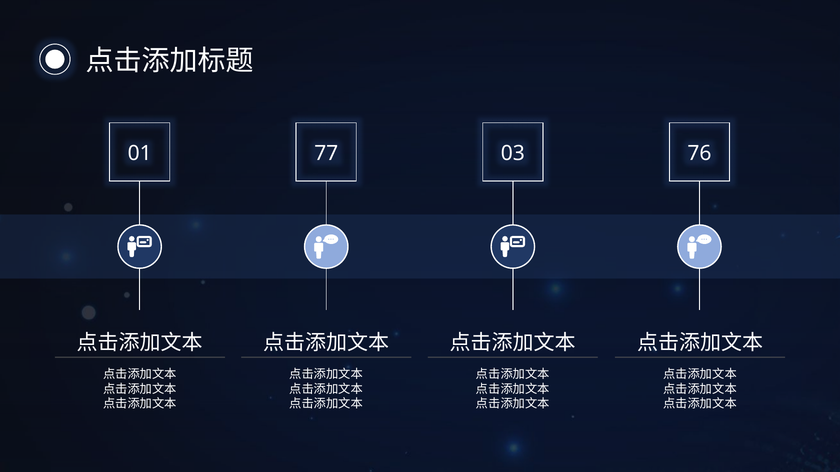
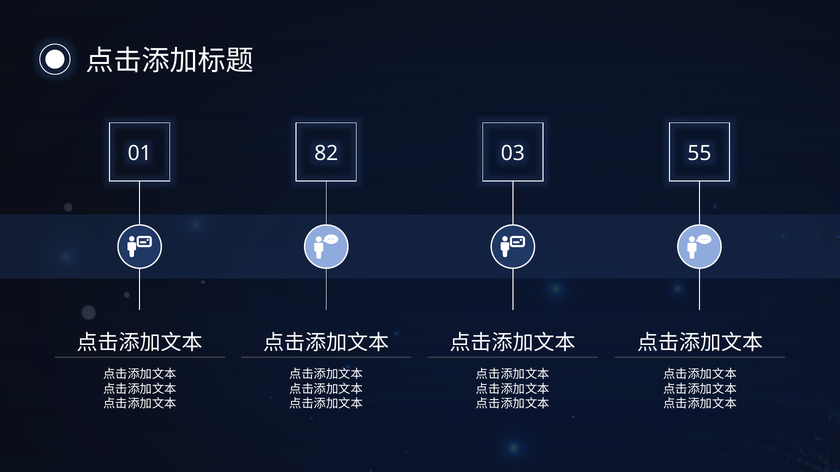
77: 77 -> 82 (326, 153)
76: 76 -> 55 (699, 153)
